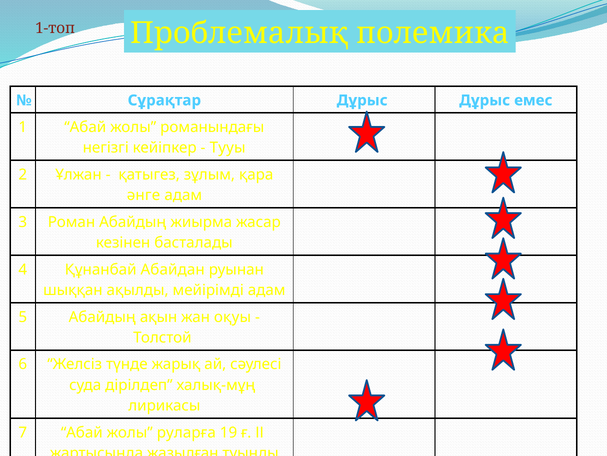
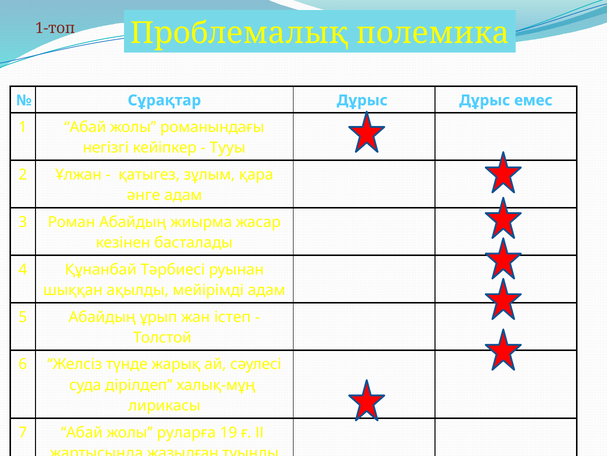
Абайдан: Абайдан -> Тәрбиесі (173, 269)
ақын: ақын -> ұрып (159, 316)
оқуы: оқуы -> істеп (232, 316)
